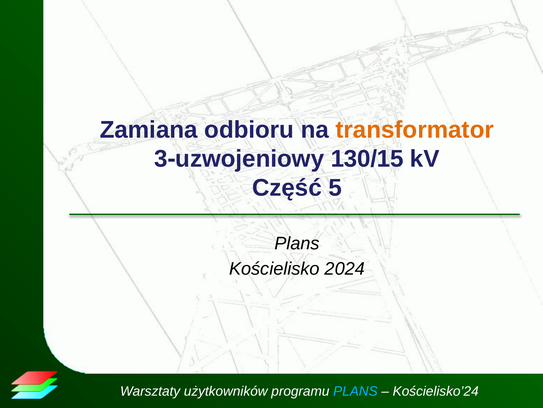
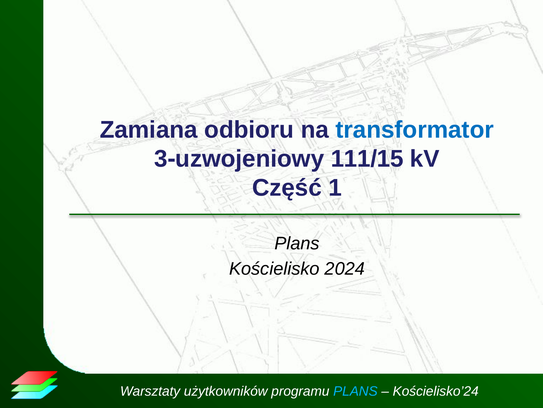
transformator colour: orange -> blue (415, 130)
130/15: 130/15 -> 111/15 (367, 159)
5: 5 -> 1 (335, 187)
